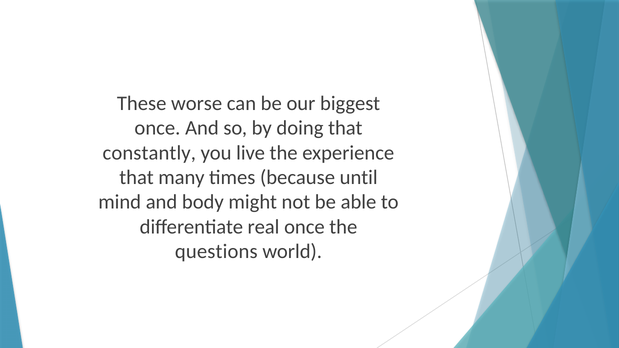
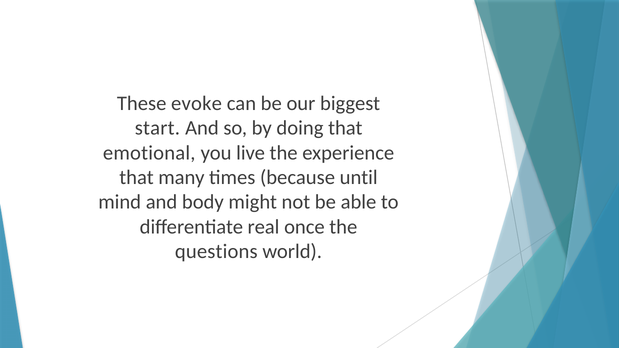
worse: worse -> evoke (197, 103)
once: once -> start (157, 128)
constantly: constantly -> emotional (149, 153)
